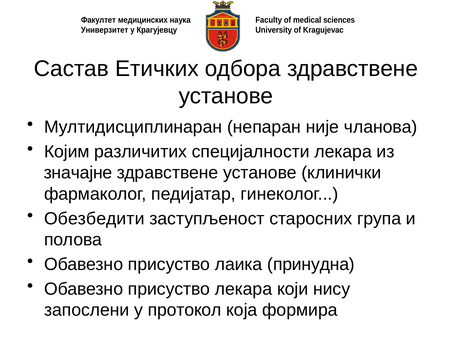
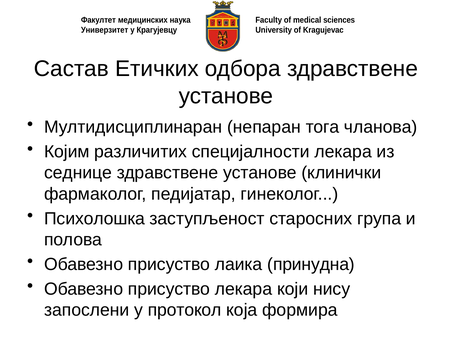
није: није -> тога (322, 127)
значајне: значајне -> седнице (78, 173)
Обезбедити: Обезбедити -> Психолошка (94, 219)
